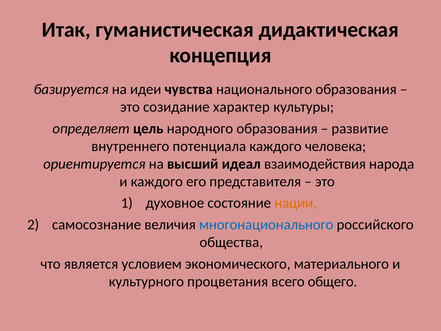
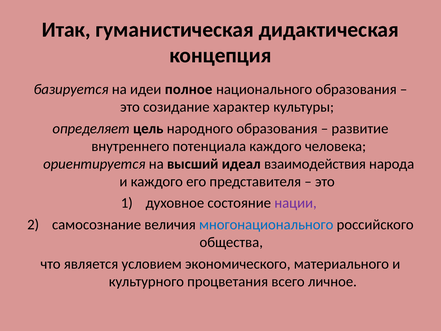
чувства: чувства -> полное (189, 89)
нации colour: orange -> purple (296, 203)
общего: общего -> личное (332, 281)
